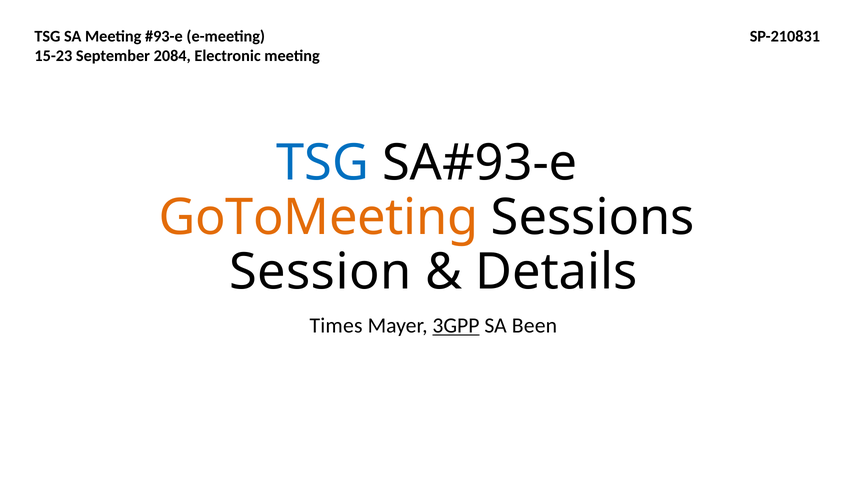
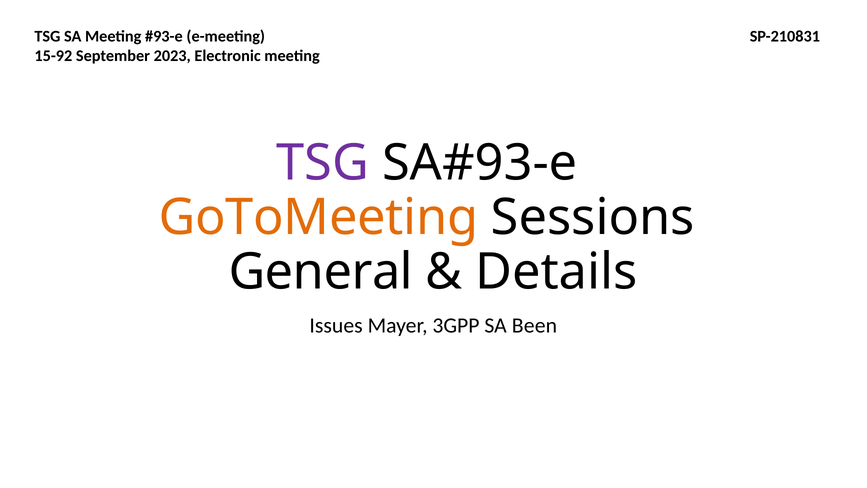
15-23: 15-23 -> 15-92 (53, 56)
2084: 2084 -> 2023 (172, 56)
TSG colour: blue -> purple (323, 163)
Session: Session -> General (321, 272)
Times: Times -> Issues (336, 325)
3GPP underline: present -> none (456, 325)
